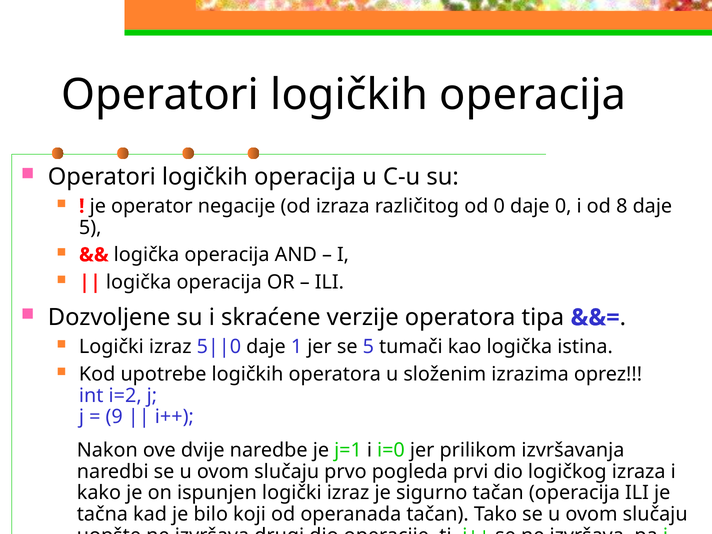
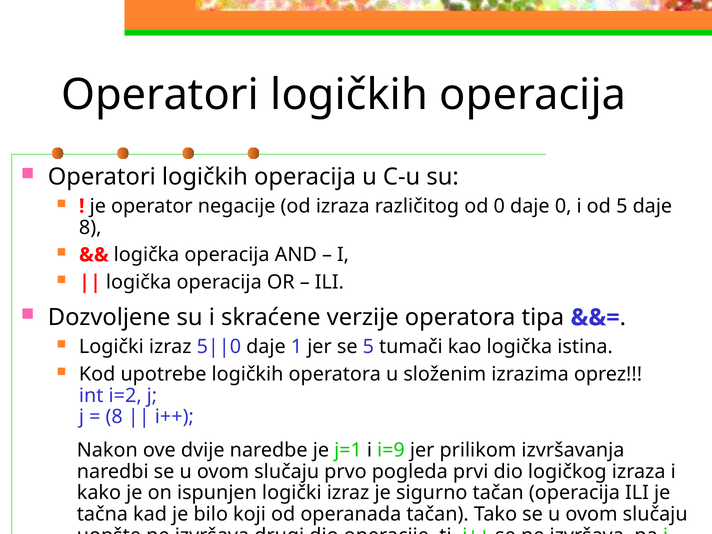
od 8: 8 -> 5 (622, 206)
5: 5 -> 8 (90, 228)
9: 9 -> 8 (114, 417)
i=0: i=0 -> i=9 (391, 450)
